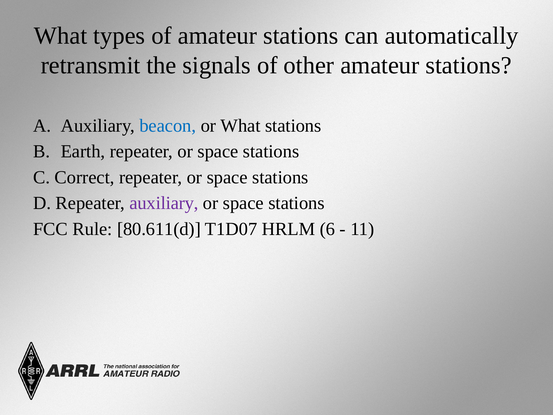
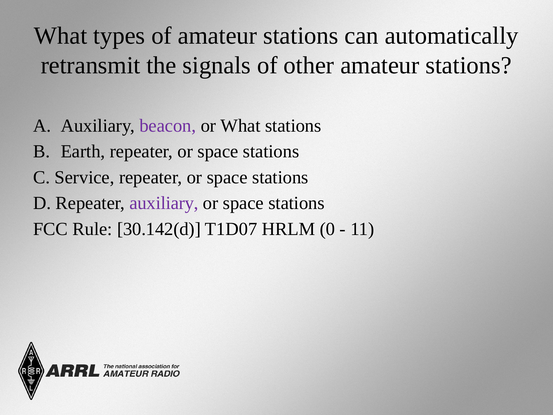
beacon colour: blue -> purple (168, 126)
Correct: Correct -> Service (84, 177)
80.611(d: 80.611(d -> 30.142(d (159, 229)
6: 6 -> 0 (327, 229)
